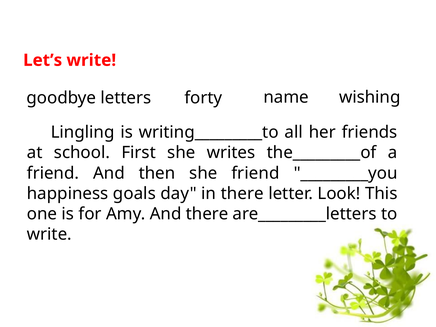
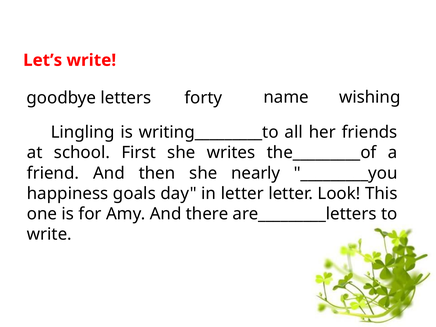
she friend: friend -> nearly (256, 173)
in there: there -> letter (242, 193)
